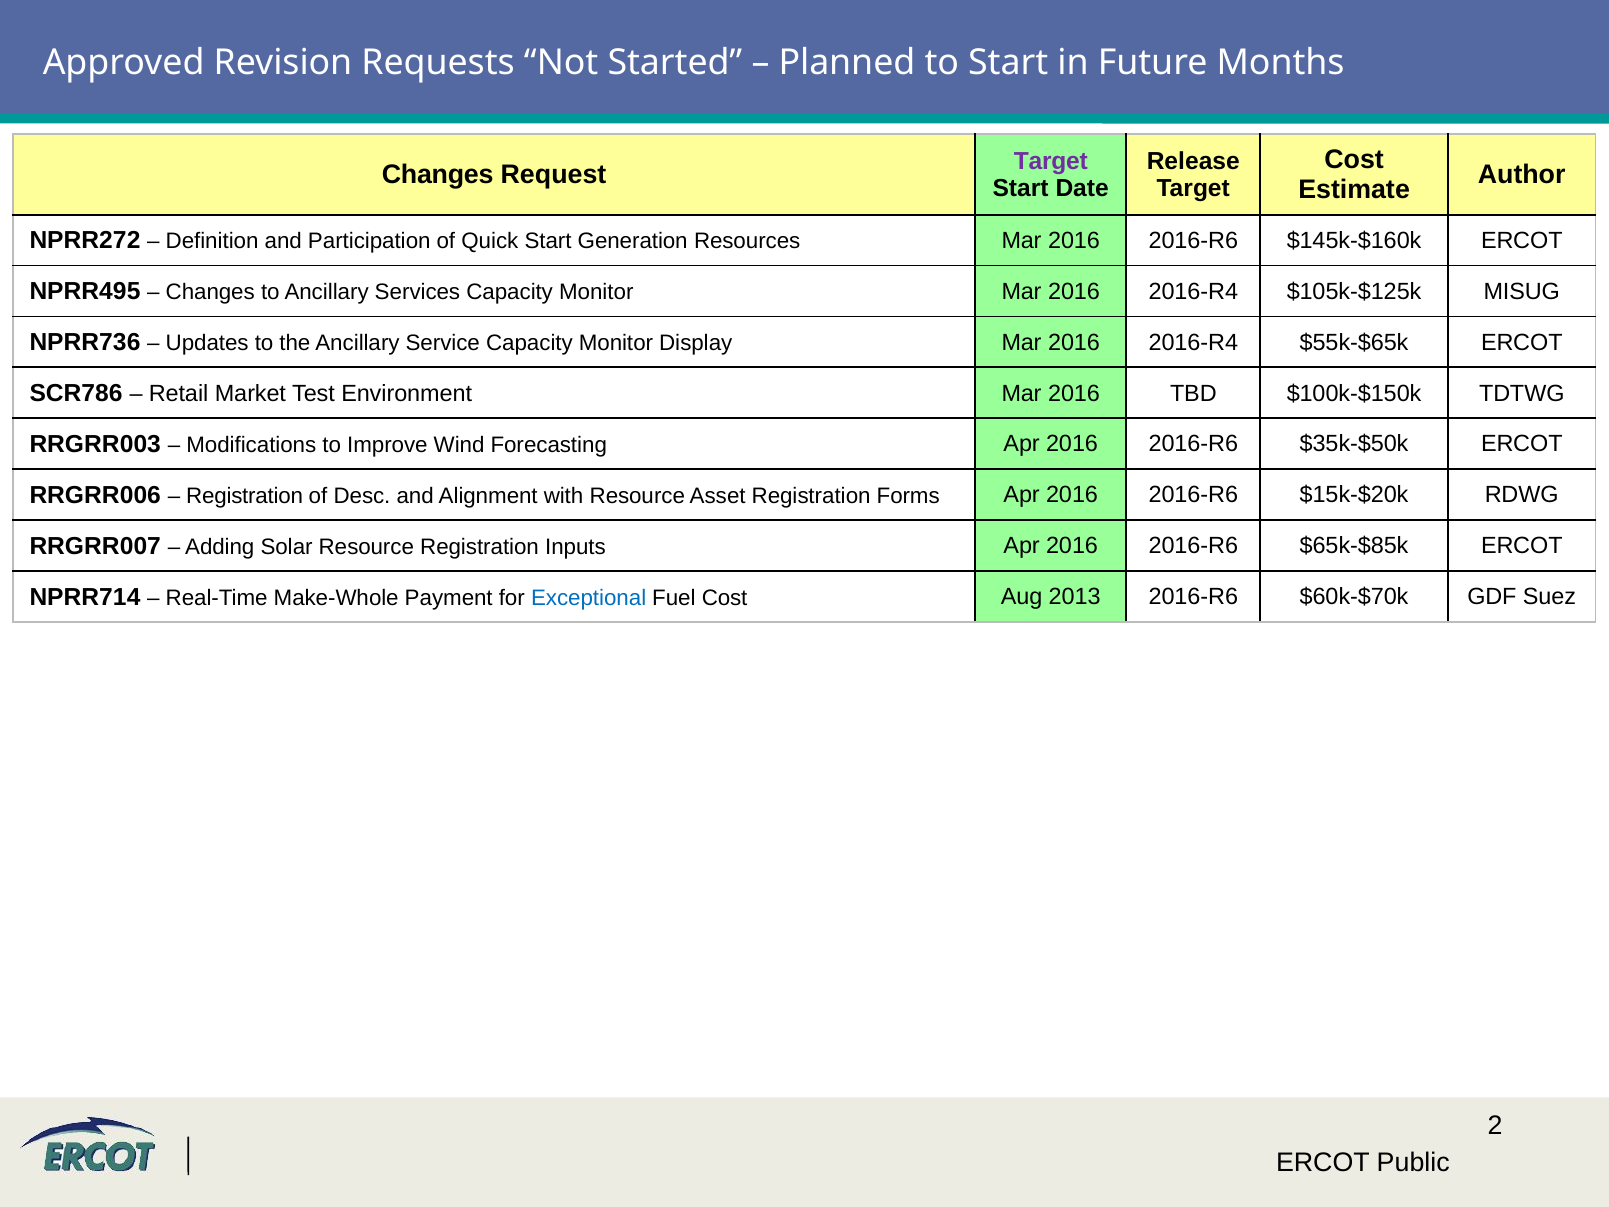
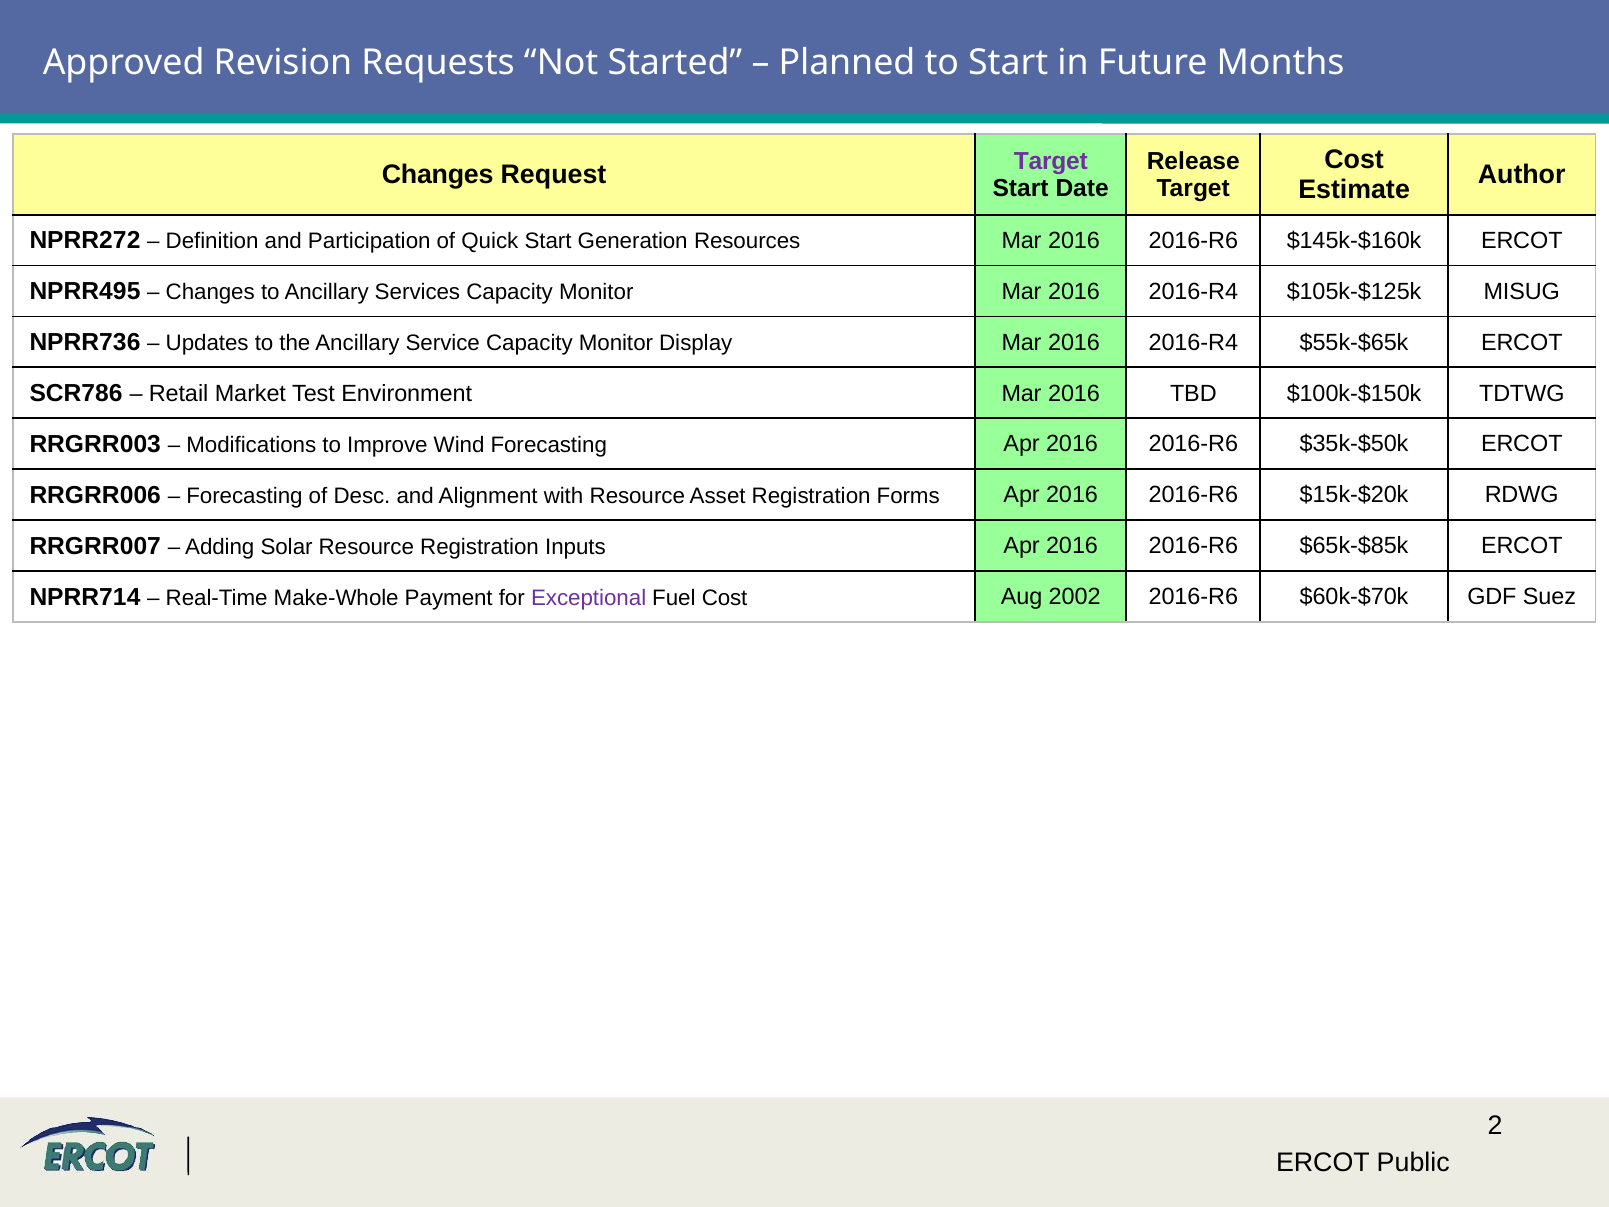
Registration: Registration -> Forecasting (244, 496)
Exceptional colour: blue -> purple (589, 598)
2013: 2013 -> 2002 (1075, 597)
